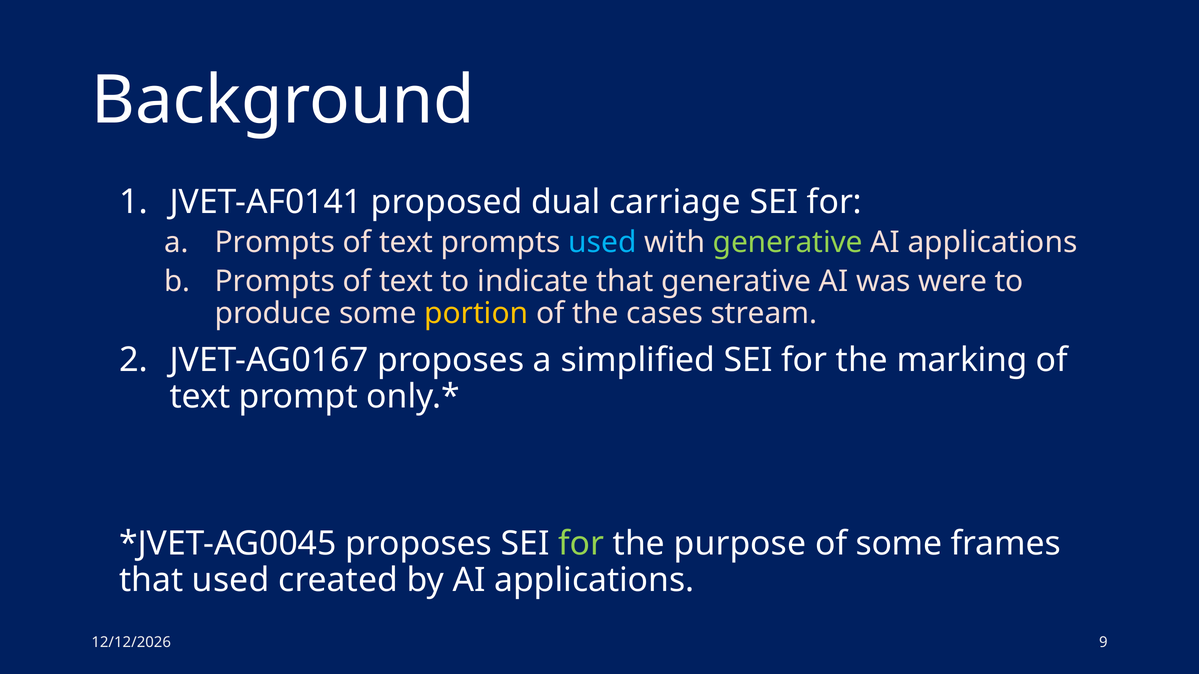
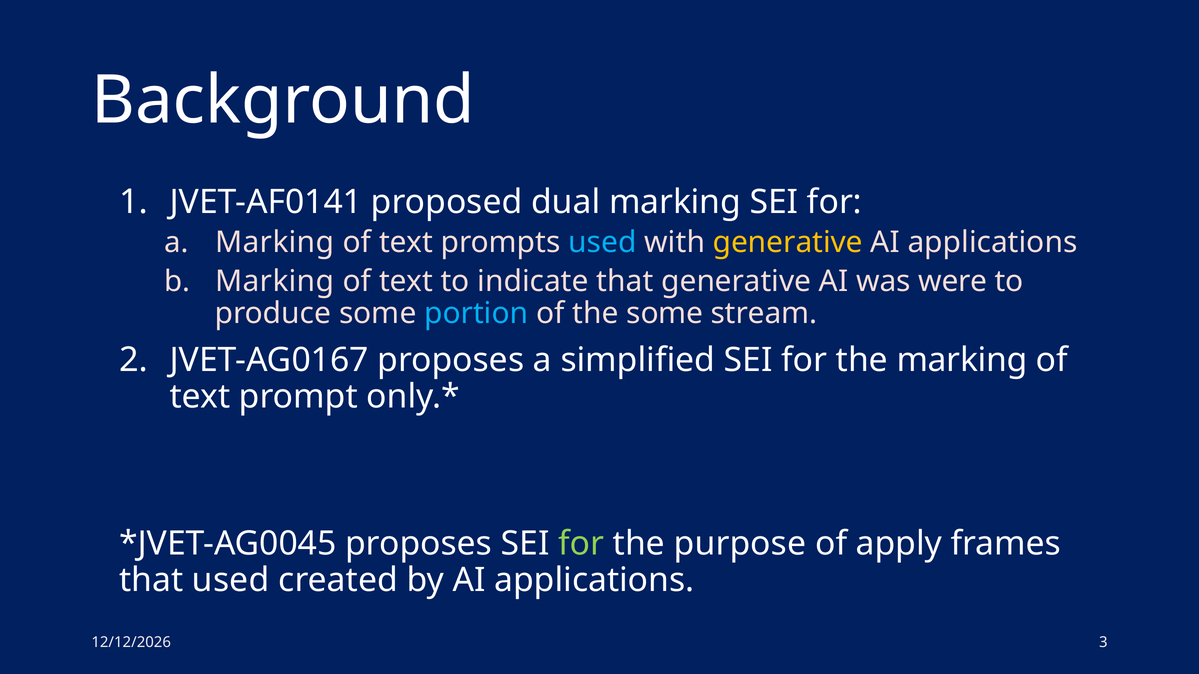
dual carriage: carriage -> marking (675, 202)
a Prompts: Prompts -> Marking (275, 243)
generative colour: light green -> yellow (788, 243)
Prompts: Prompts -> Marking (275, 281)
portion colour: yellow -> light blue (476, 314)
the cases: cases -> some (665, 314)
of some: some -> apply (899, 544)
9: 9 -> 3 (1103, 643)
